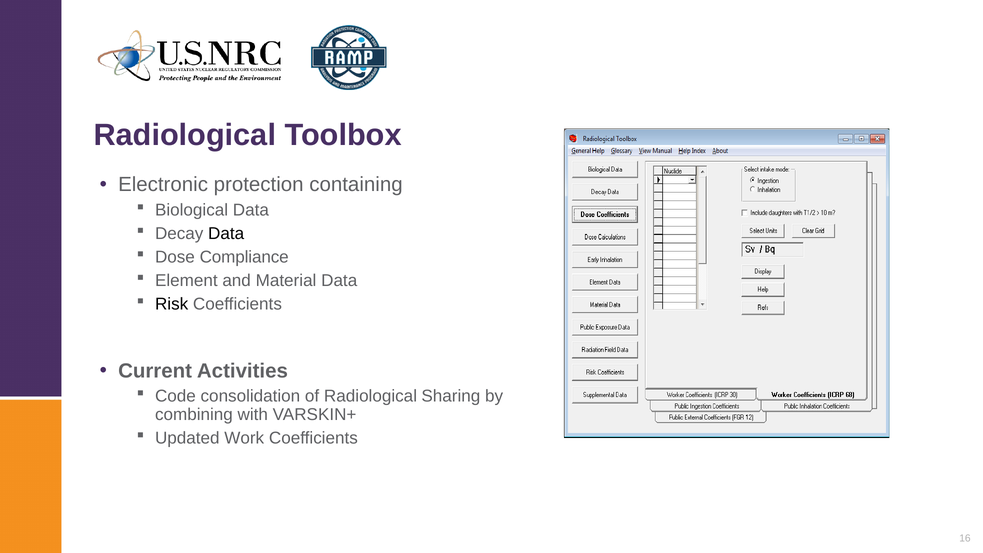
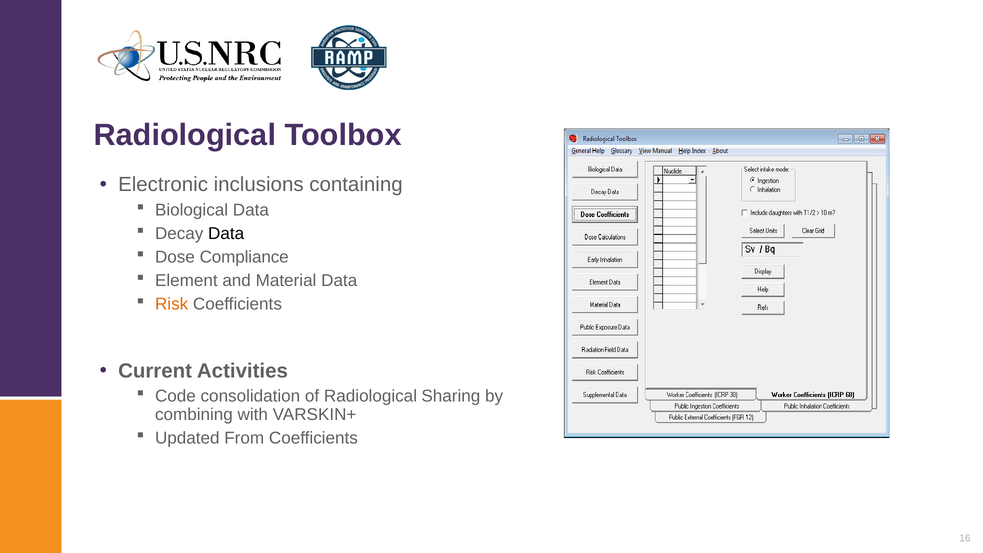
protection: protection -> inclusions (259, 185)
Risk colour: black -> orange (172, 304)
Work: Work -> From (244, 438)
